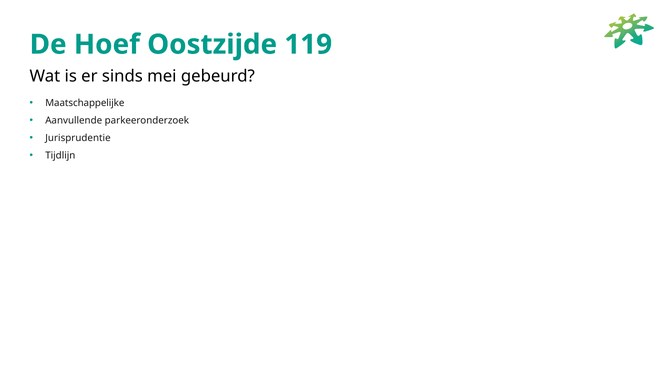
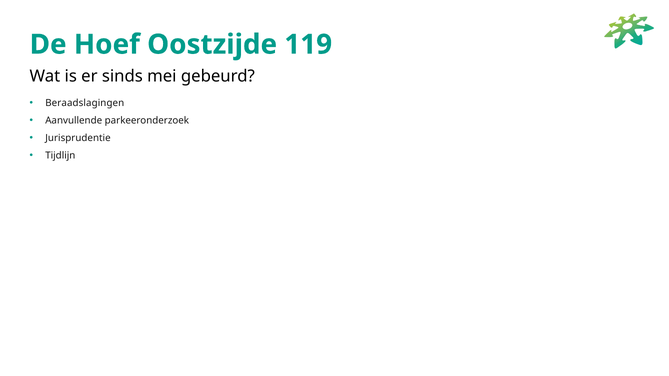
Maatschappelijke: Maatschappelijke -> Beraadslagingen (85, 103)
